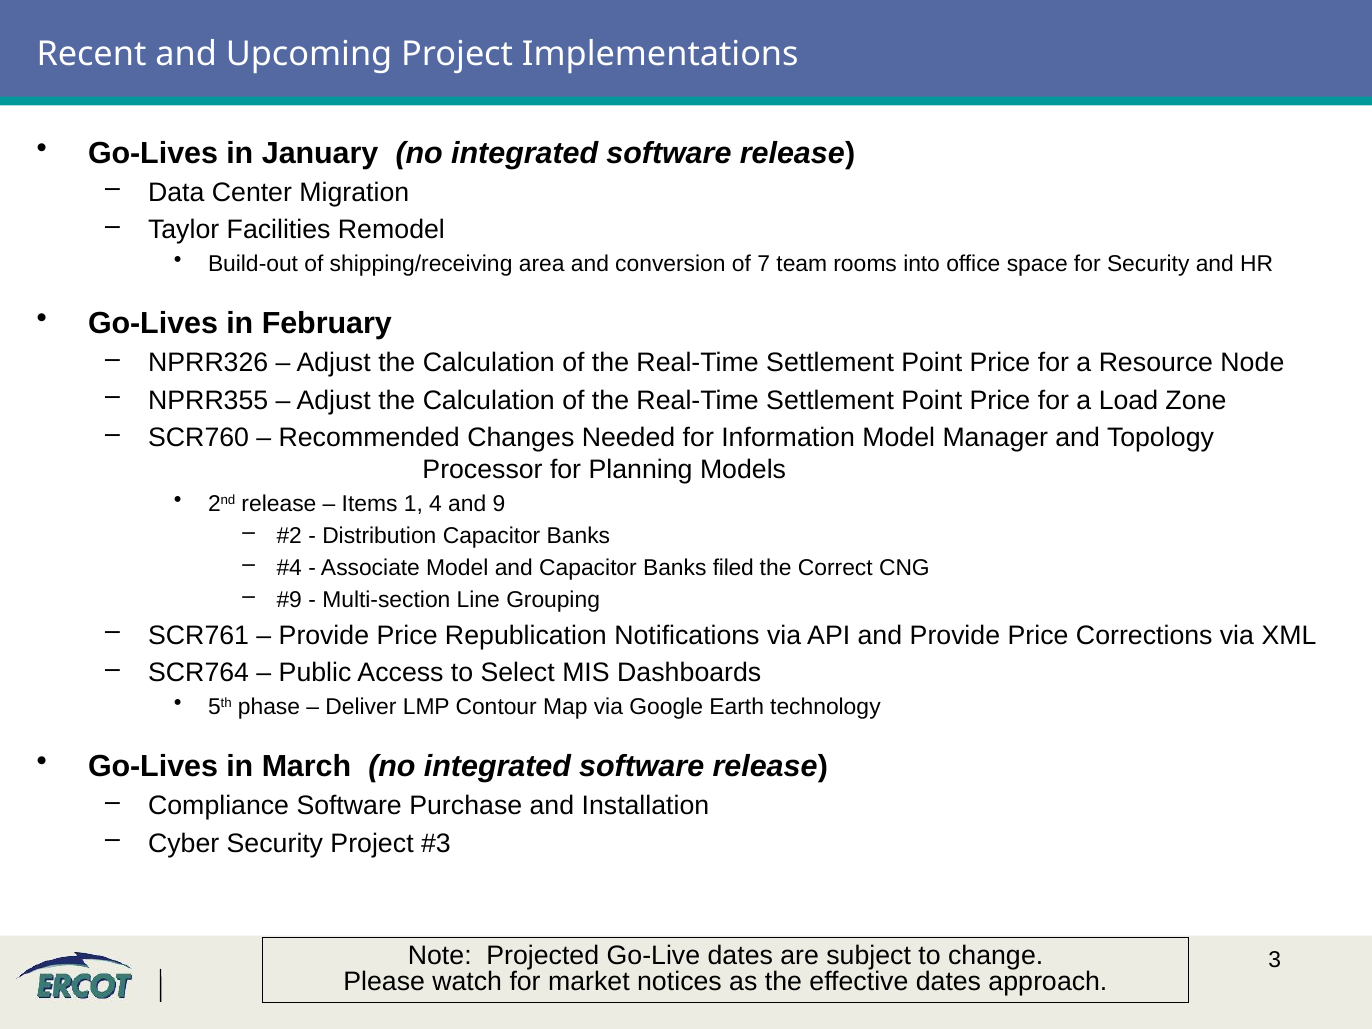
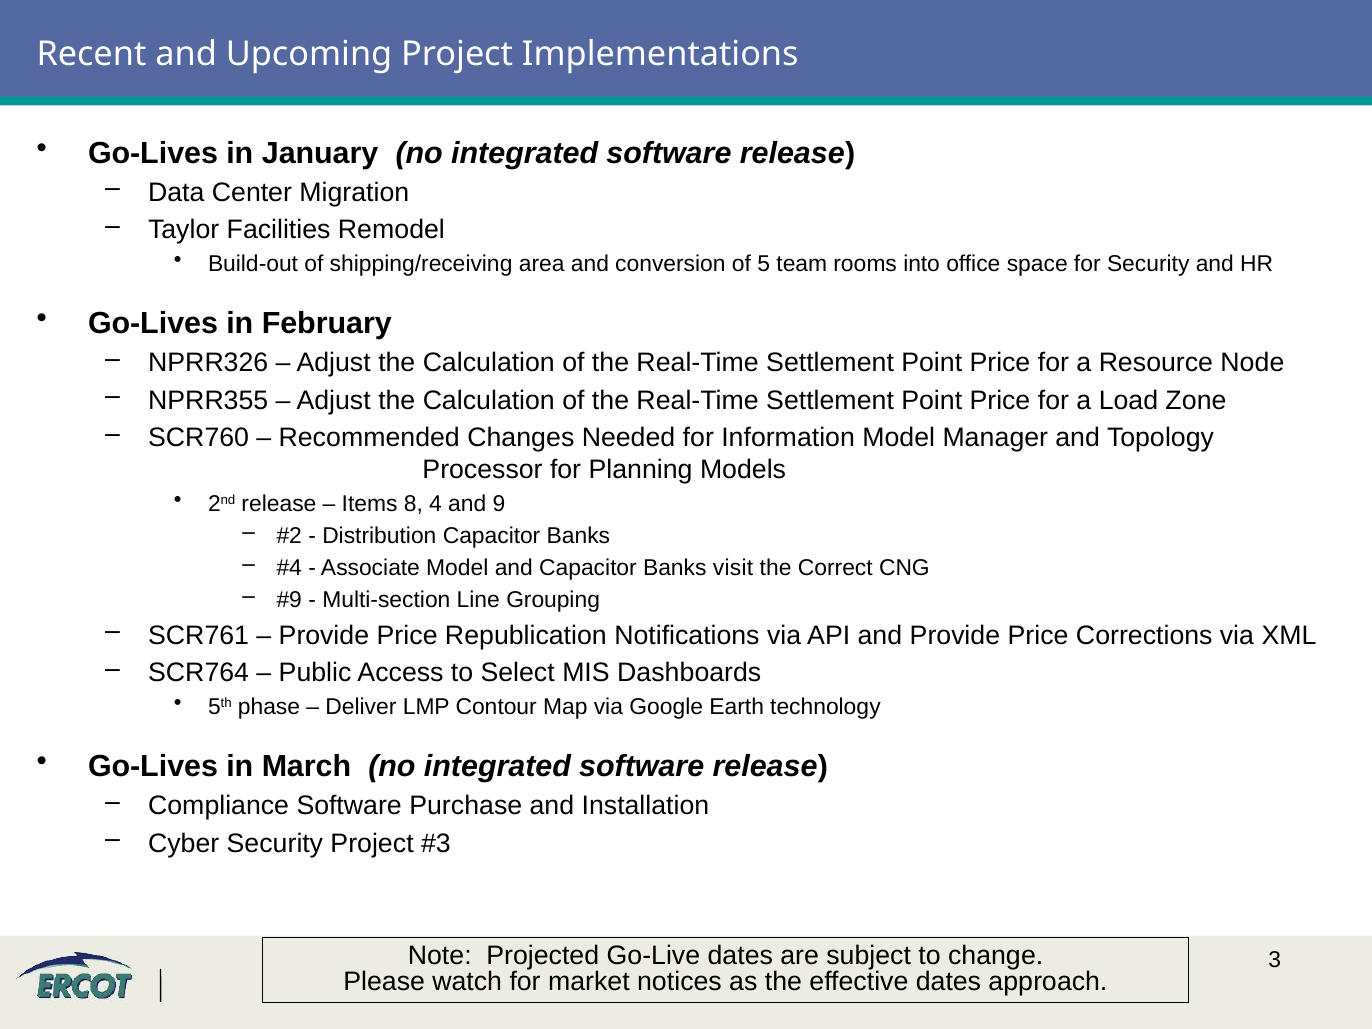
7: 7 -> 5 (764, 264)
1: 1 -> 8 (413, 504)
filed: filed -> visit (733, 568)
